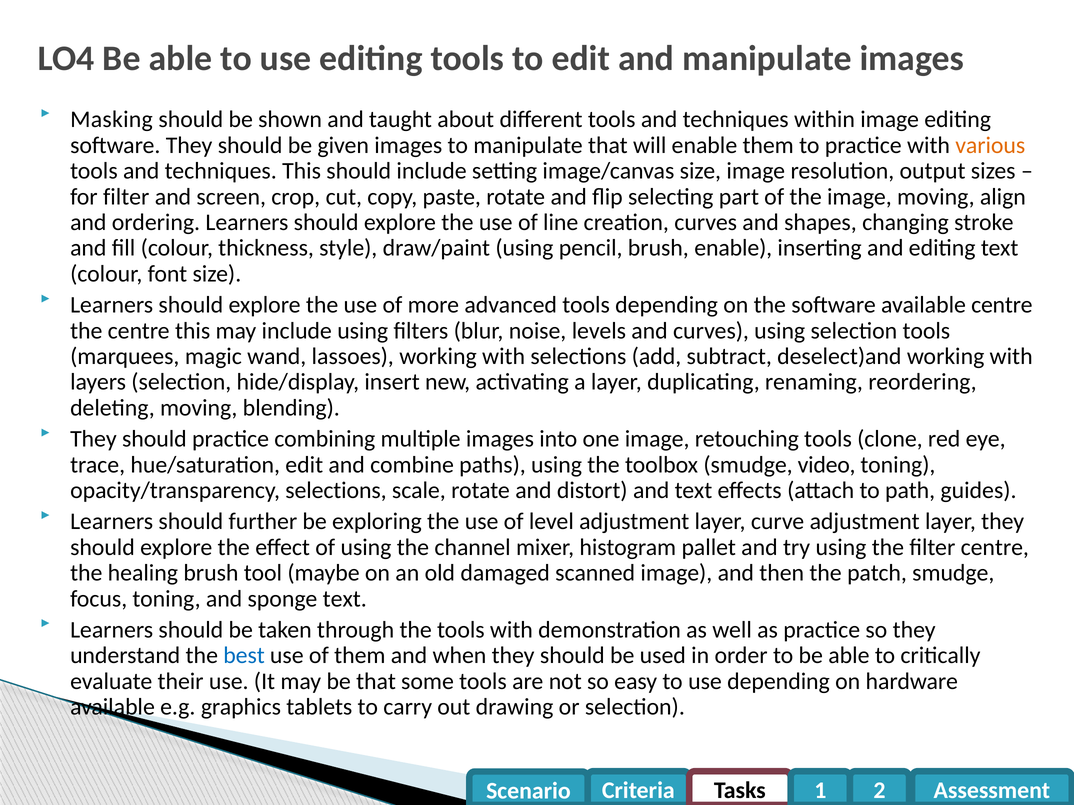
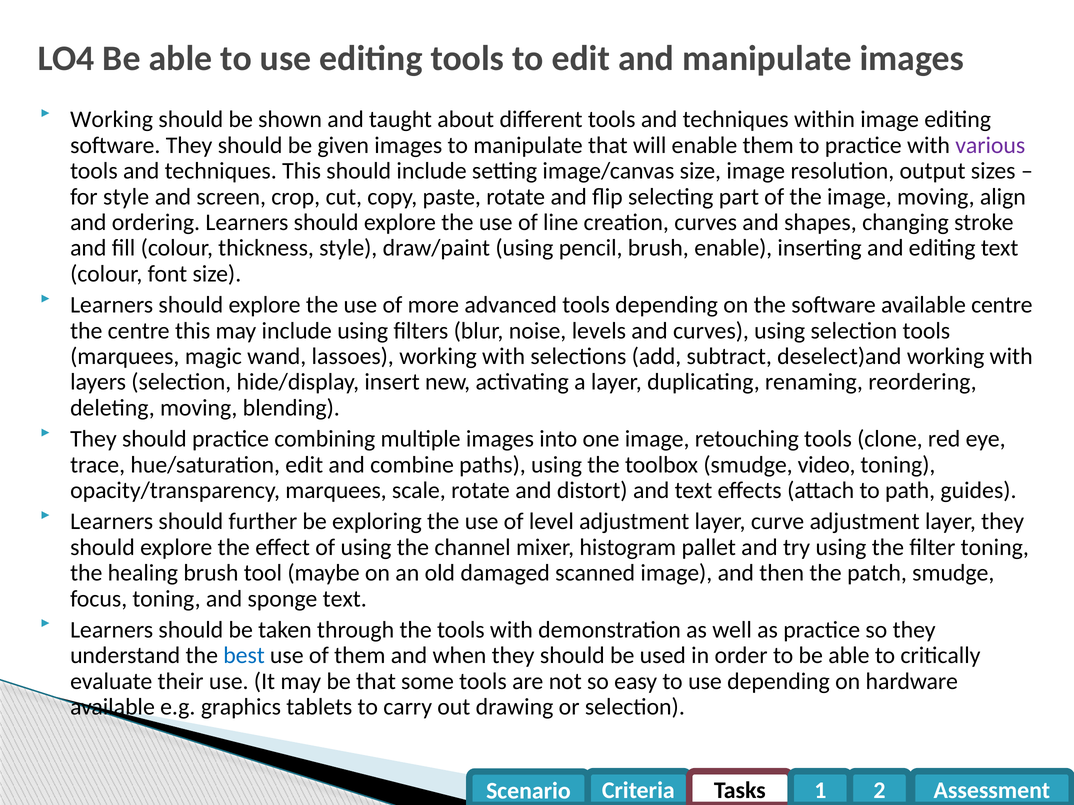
Masking: Masking -> Working (112, 120)
various colour: orange -> purple (990, 145)
for filter: filter -> style (126, 197)
opacity/transparency selections: selections -> marquees (336, 491)
filter centre: centre -> toning (995, 548)
